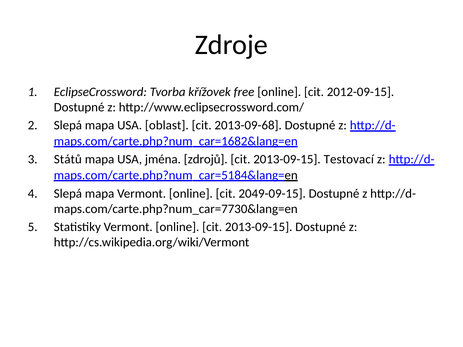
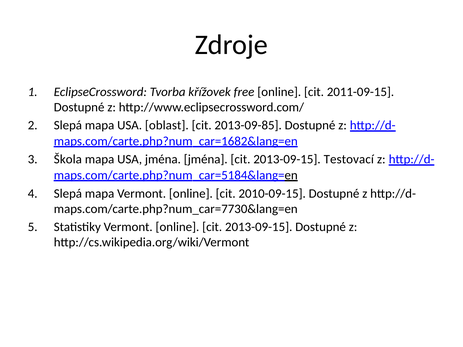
2012-09-15: 2012-09-15 -> 2011-09-15 (361, 92)
2013-09-68: 2013-09-68 -> 2013-09-85 (248, 125)
Států: Států -> Škola (68, 160)
jména zdrojů: zdrojů -> jména (206, 160)
2049-09-15: 2049-09-15 -> 2010-09-15 (272, 194)
